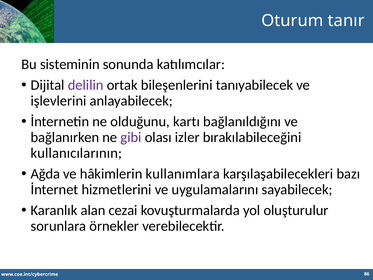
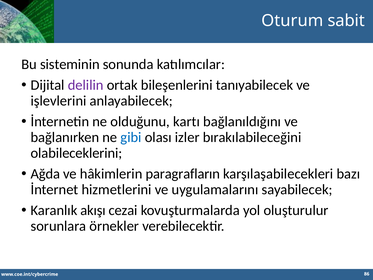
tanır: tanır -> sabit (346, 21)
gibi colour: purple -> blue (131, 137)
kullanıcılarının: kullanıcılarının -> olabileceklerini (76, 153)
kullanımlara: kullanımlara -> paragrafların (183, 174)
alan: alan -> akışı (93, 210)
